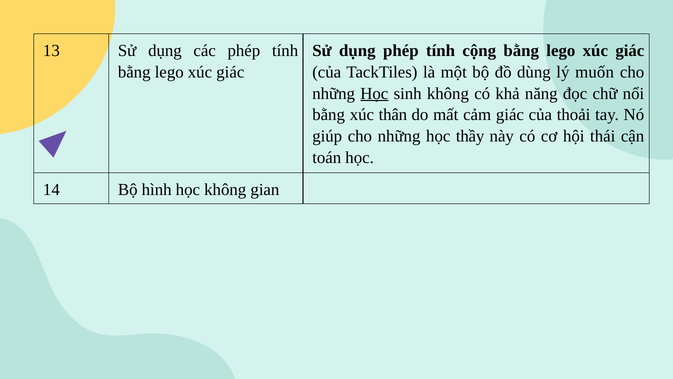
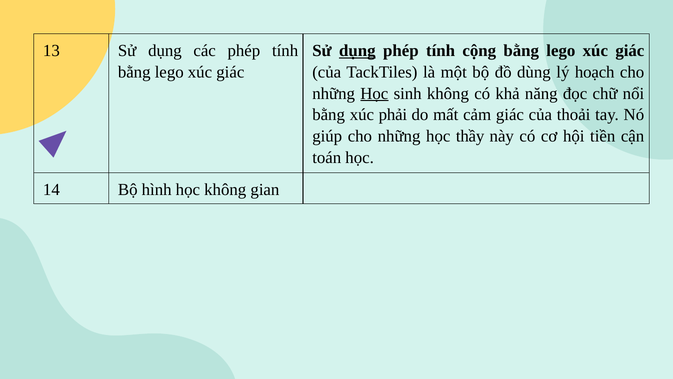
dụng underline: none -> present (357, 51)
muốn: muốn -> hoạch (595, 72)
thân: thân -> phải (393, 115)
thái: thái -> tiền (603, 136)
